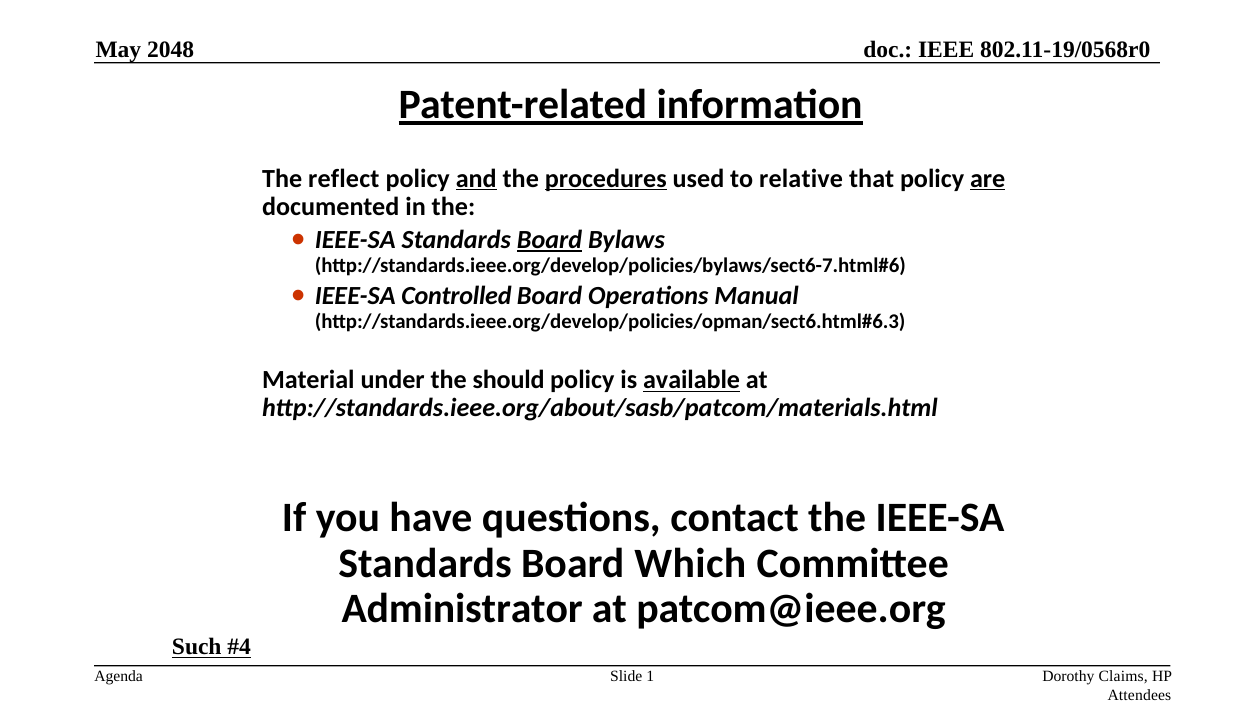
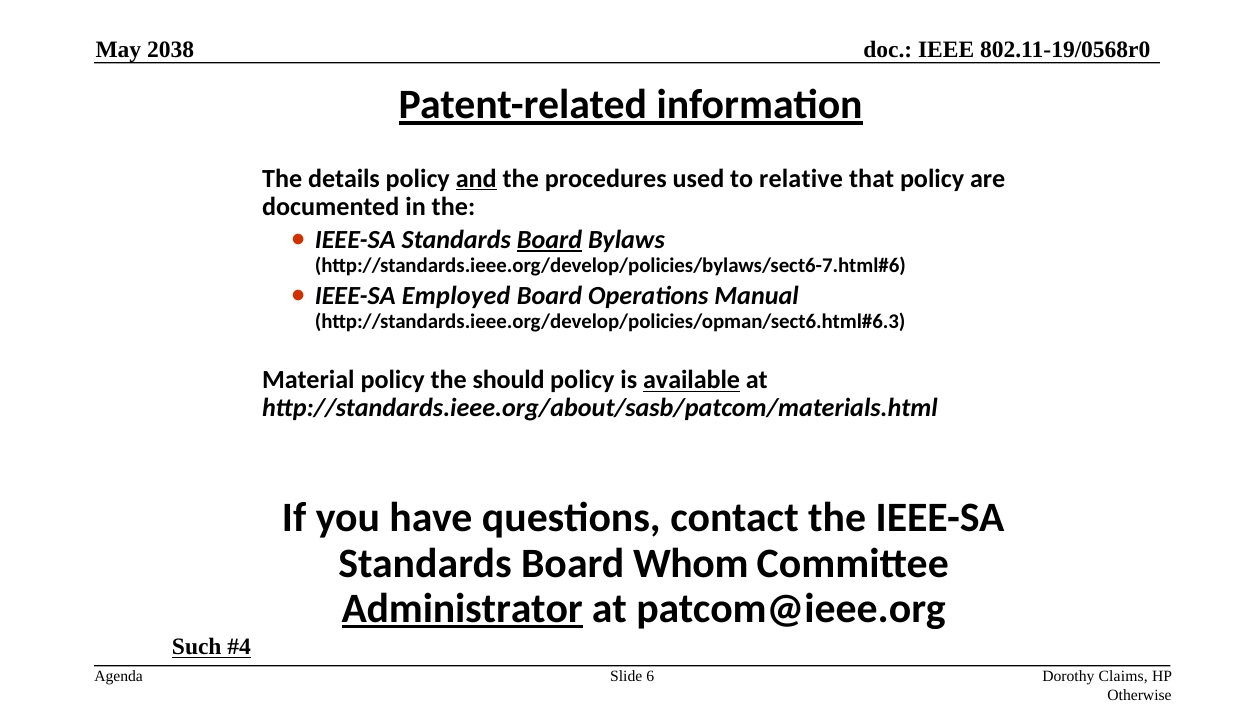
2048: 2048 -> 2038 (171, 50)
reflect: reflect -> details (344, 178)
procedures underline: present -> none (606, 178)
are underline: present -> none (988, 178)
Controlled: Controlled -> Employed (456, 296)
Material under: under -> policy (393, 380)
Which: Which -> Whom (691, 564)
Administrator underline: none -> present (462, 609)
1: 1 -> 6 (650, 677)
Attendees: Attendees -> Otherwise (1140, 695)
